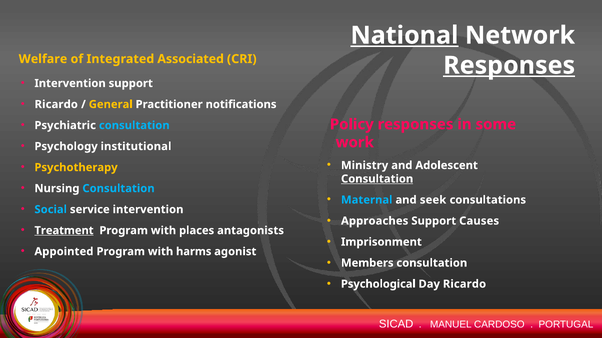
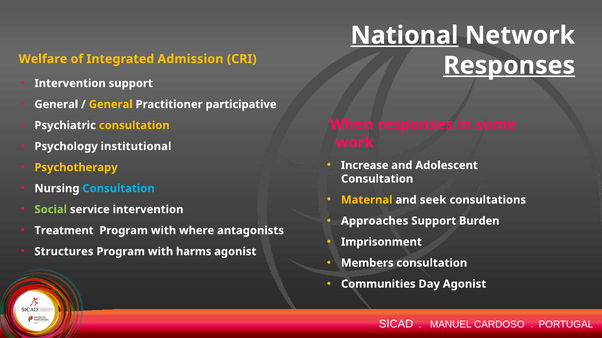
Associated: Associated -> Admission (190, 59)
Ricardo: Ricardo -> General (56, 105)
notifications: notifications -> participative (241, 105)
consultation colour: light blue -> yellow (134, 126)
Policy: Policy -> When (352, 125)
Ministry: Ministry -> Increase (365, 166)
Consultation underline: present -> none (377, 179)
Maternal colour: light blue -> yellow (367, 200)
Social colour: light blue -> light green (51, 210)
Causes: Causes -> Burden (479, 221)
Treatment underline: present -> none (64, 231)
places: places -> where (197, 231)
Appointed: Appointed -> Structures (64, 252)
Psychological: Psychological -> Communities (378, 285)
Day Ricardo: Ricardo -> Agonist (465, 285)
